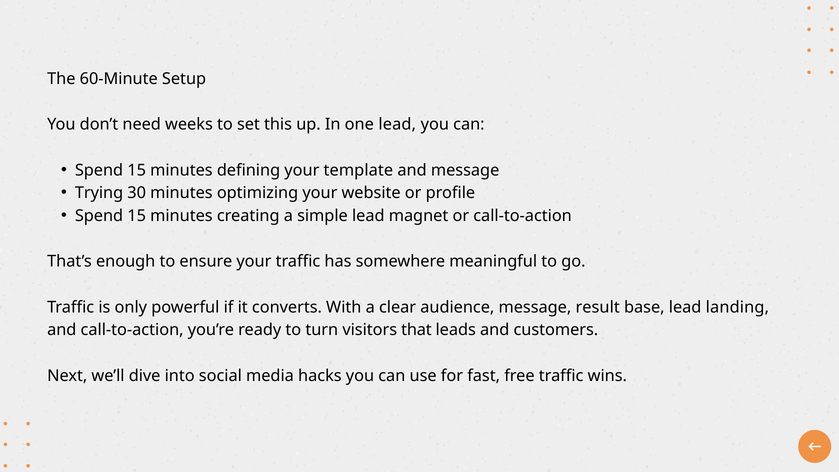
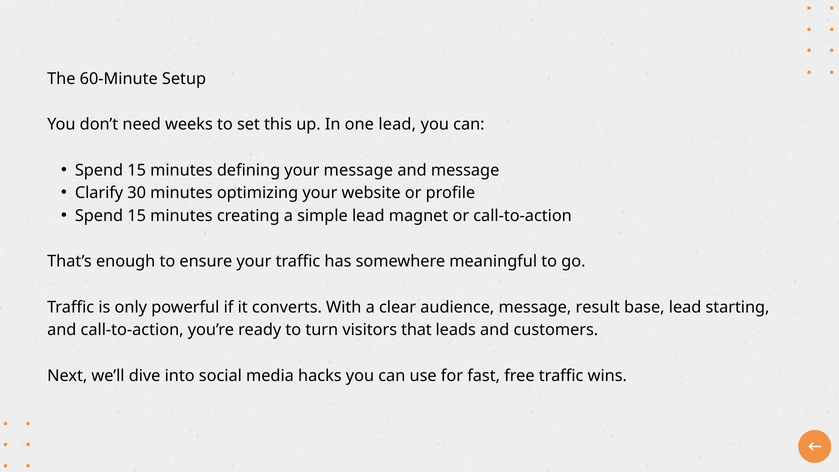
your template: template -> message (358, 170)
Trying: Trying -> Clarify (99, 193)
landing: landing -> starting (738, 307)
